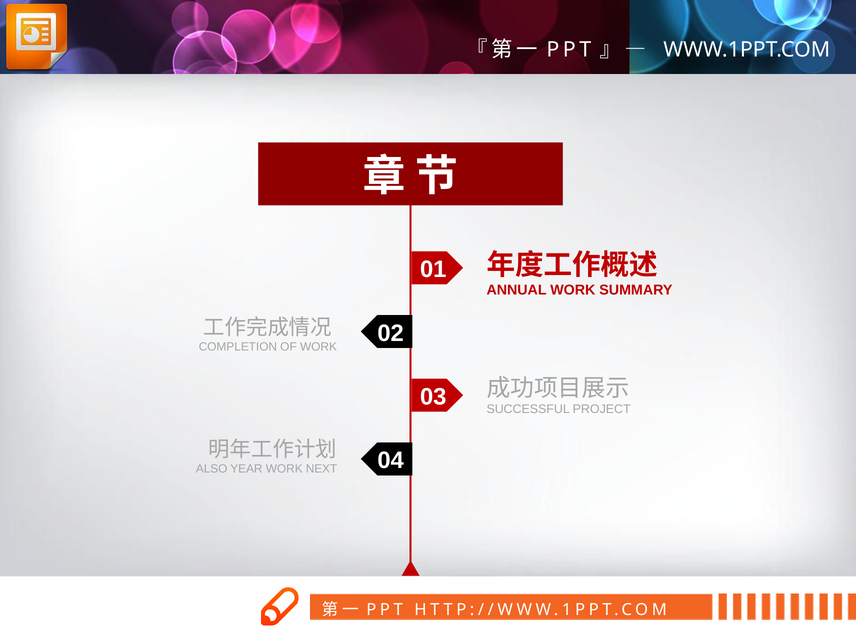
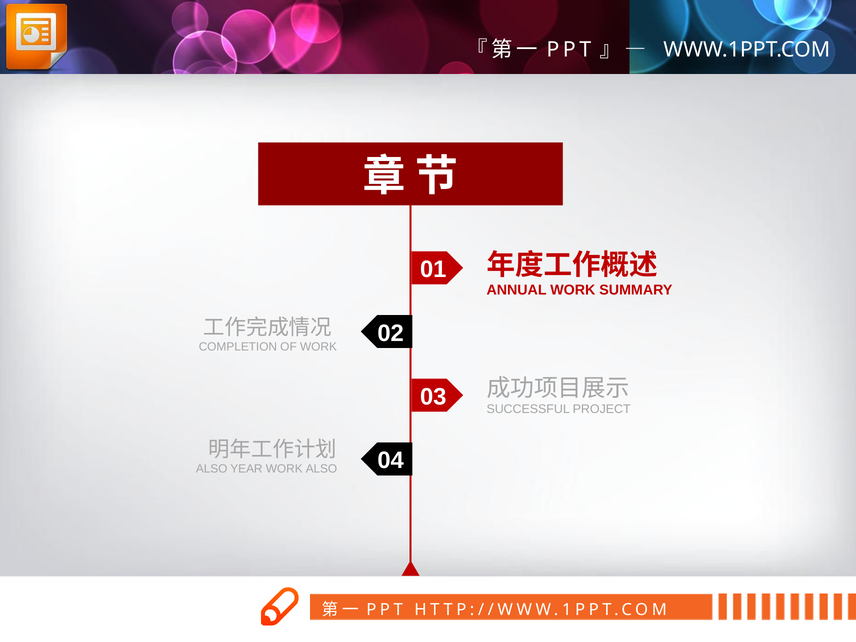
WORK NEXT: NEXT -> ALSO (321, 469)
